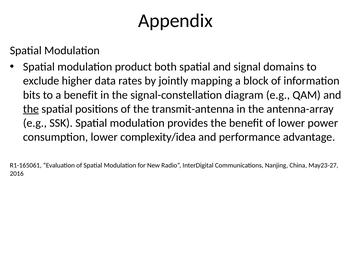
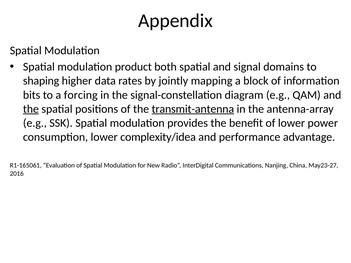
exclude: exclude -> shaping (41, 81)
a benefit: benefit -> forcing (81, 95)
transmit-antenna underline: none -> present (193, 109)
